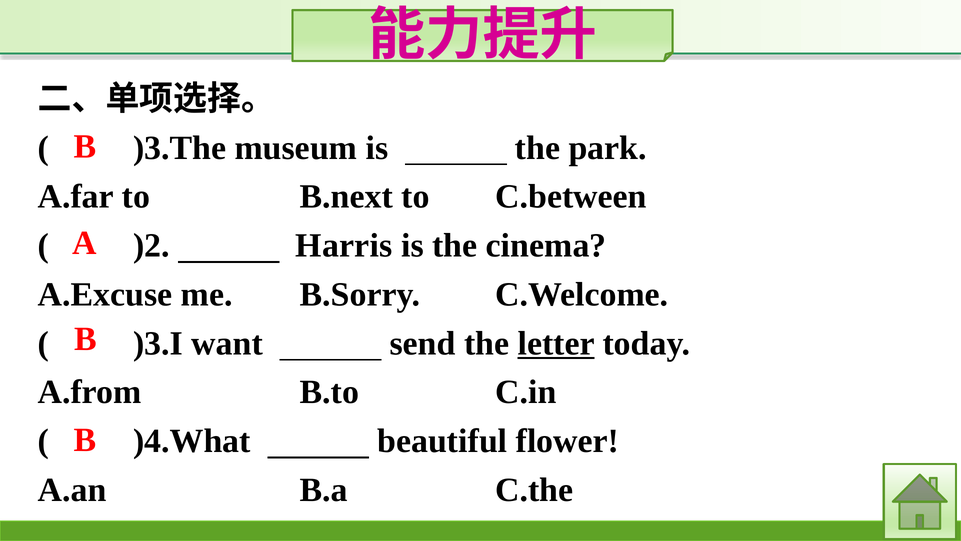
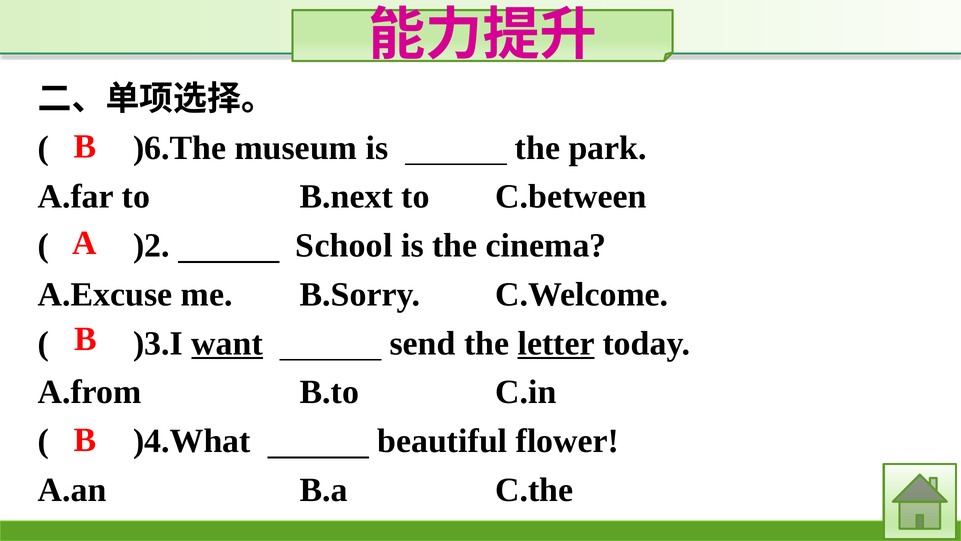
)3.The: )3.The -> )6.The (180, 148)
Harris: Harris -> School (344, 245)
want underline: none -> present (227, 343)
